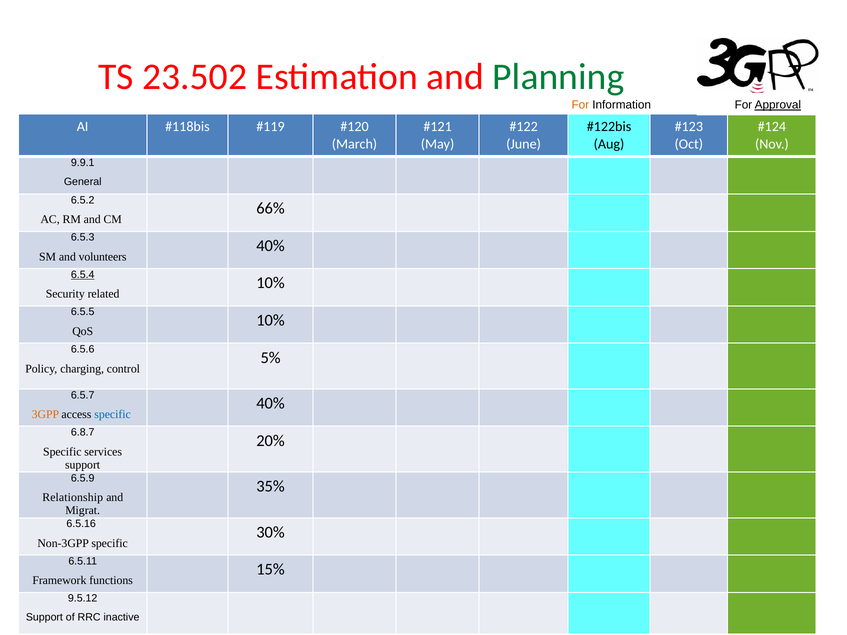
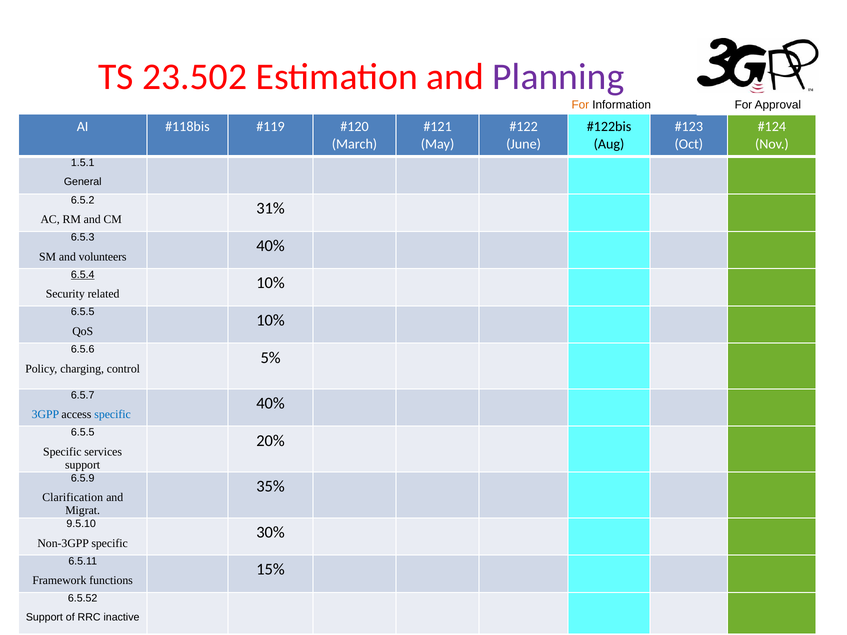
Planning colour: green -> purple (558, 77)
Approval underline: present -> none (778, 105)
9.9.1: 9.9.1 -> 1.5.1 (83, 163)
66%: 66% -> 31% (270, 209)
3GPP colour: orange -> blue (45, 415)
6.8.7: 6.8.7 -> 6.5.5 (83, 433)
Relationship: Relationship -> Clarification (73, 498)
6.5.16: 6.5.16 -> 9.5.10 (81, 524)
9.5.12: 9.5.12 -> 6.5.52 (83, 599)
